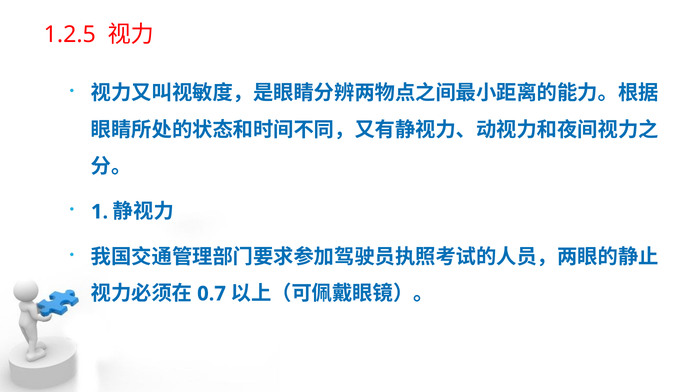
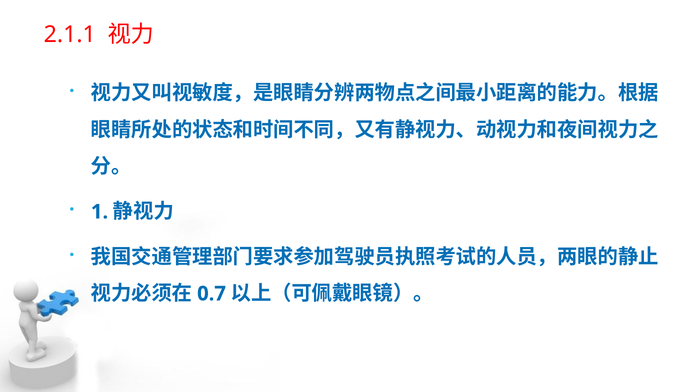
1.2.5: 1.2.5 -> 2.1.1 (70, 35)
